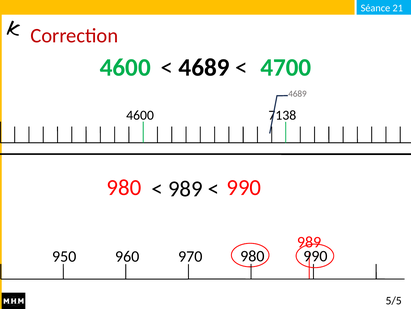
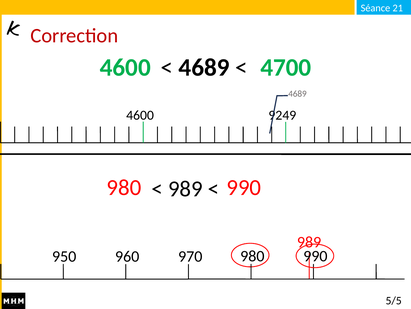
7138: 7138 -> 9249 (282, 115)
